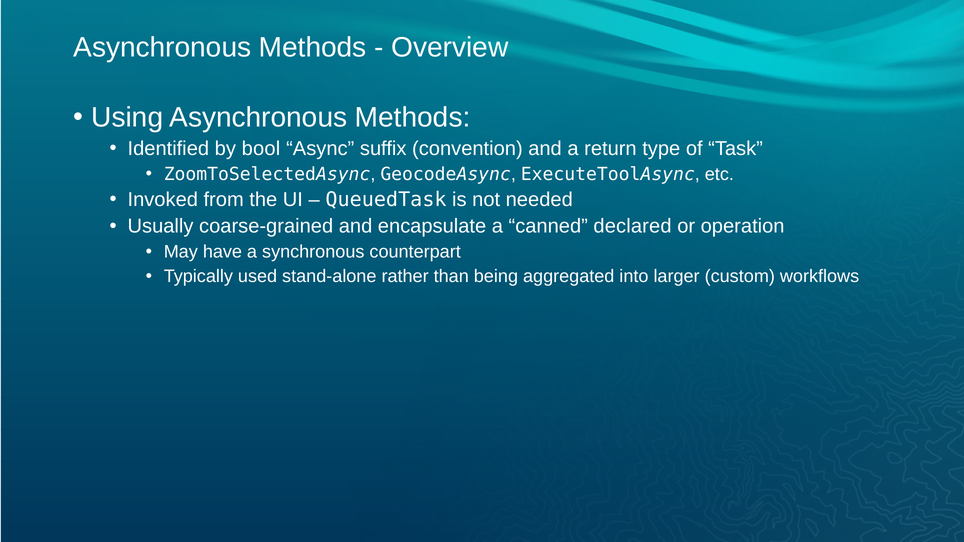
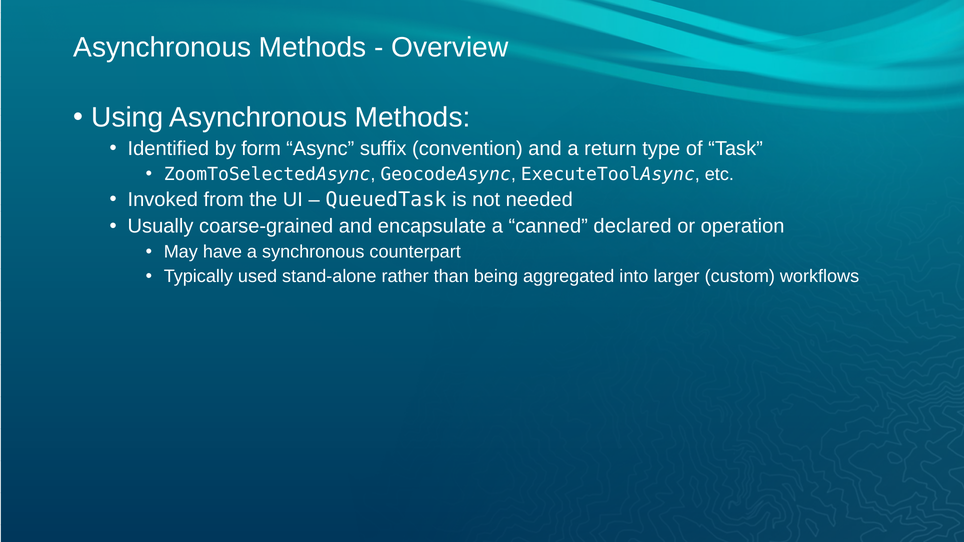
bool: bool -> form (261, 149)
